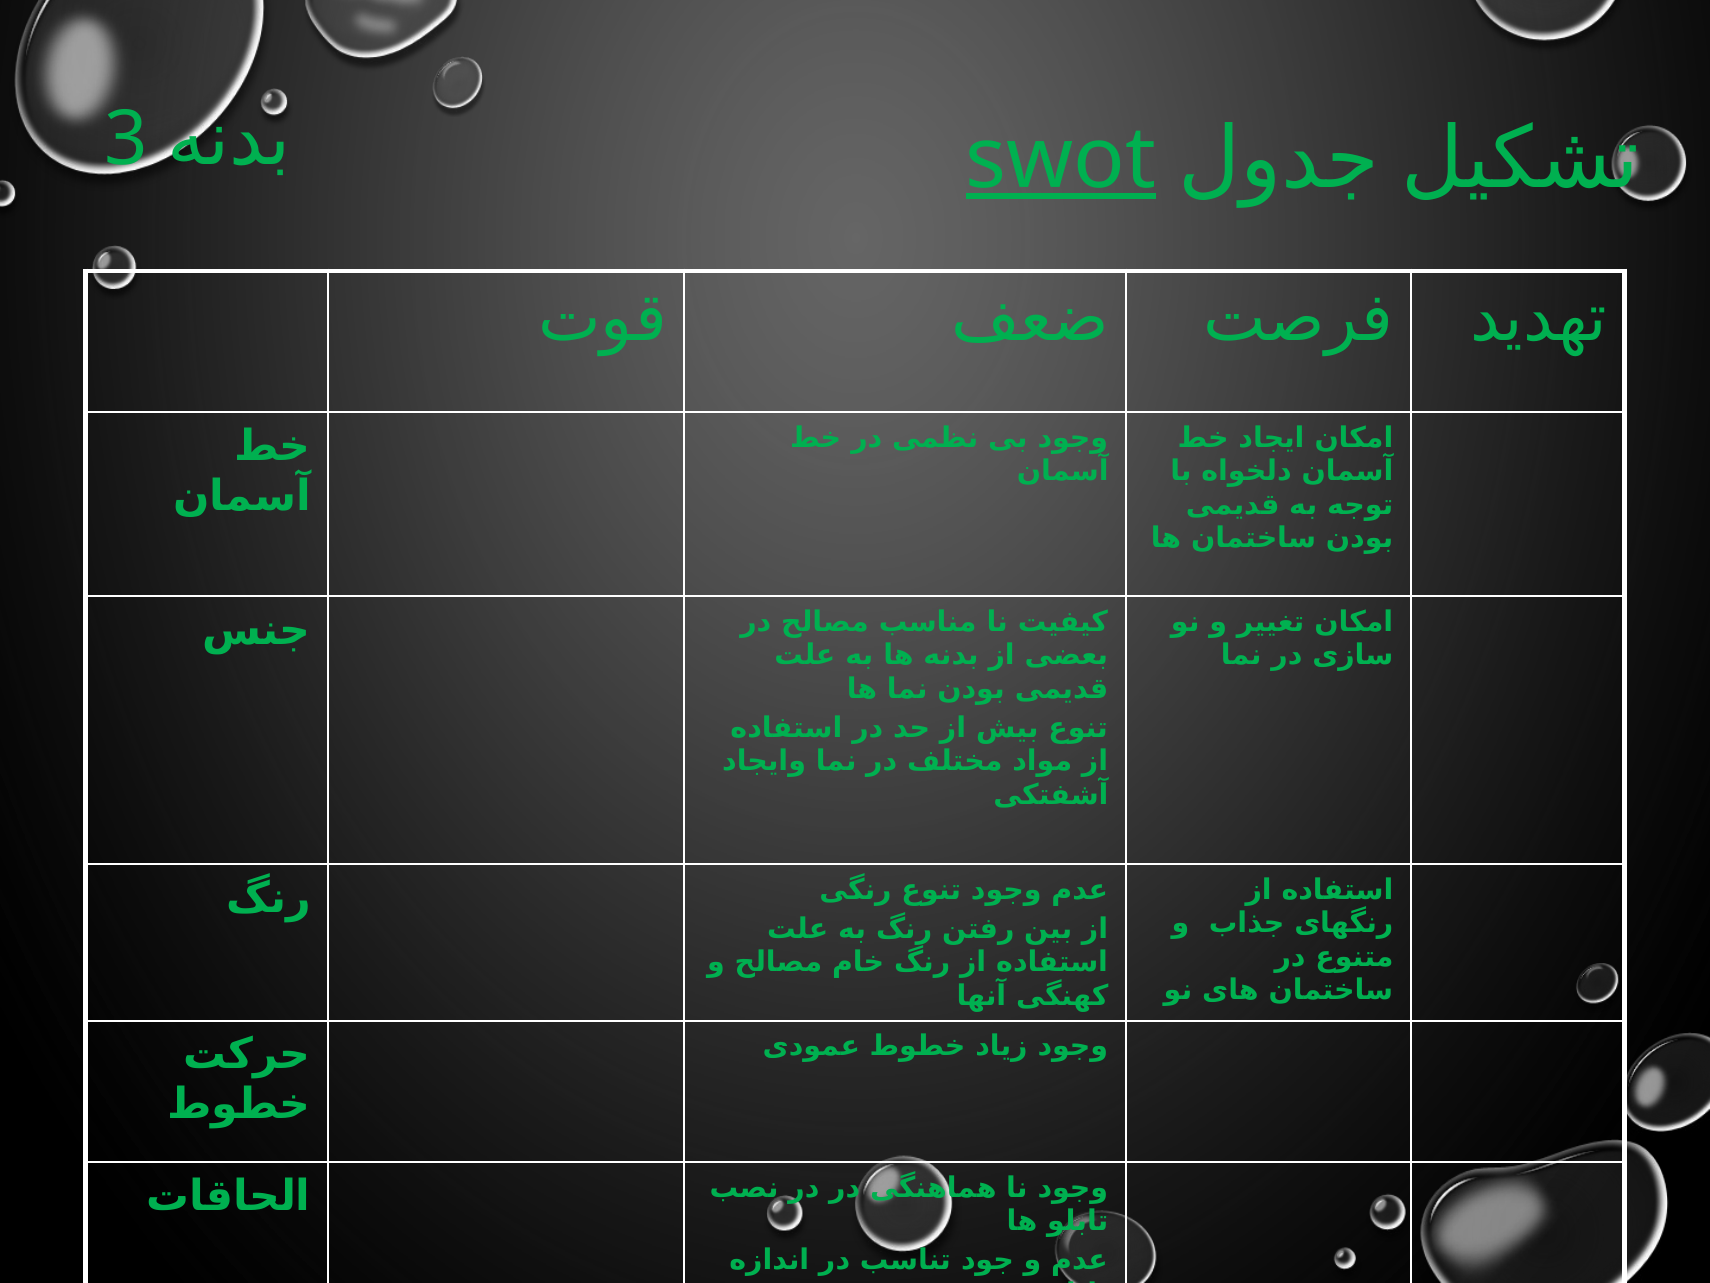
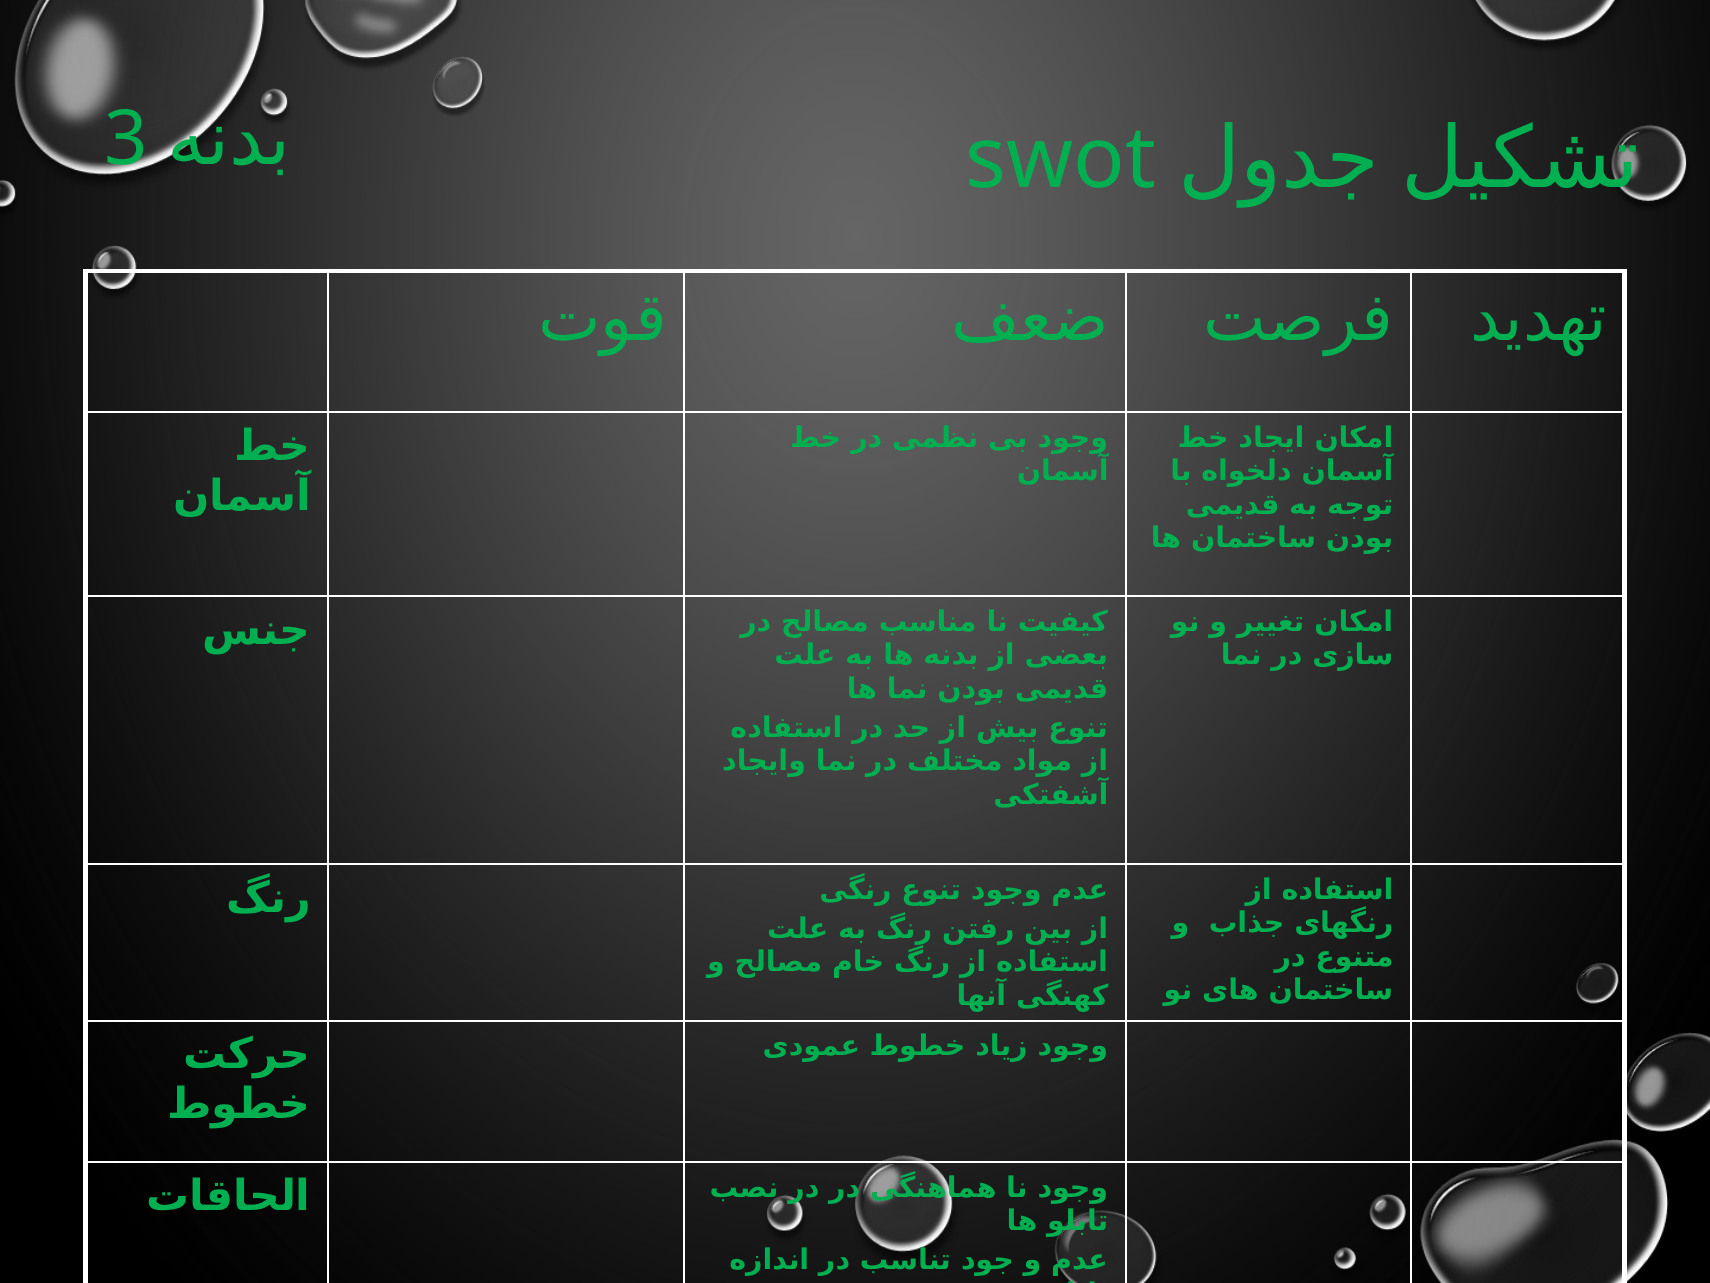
swot underline: present -> none (1061, 159)
